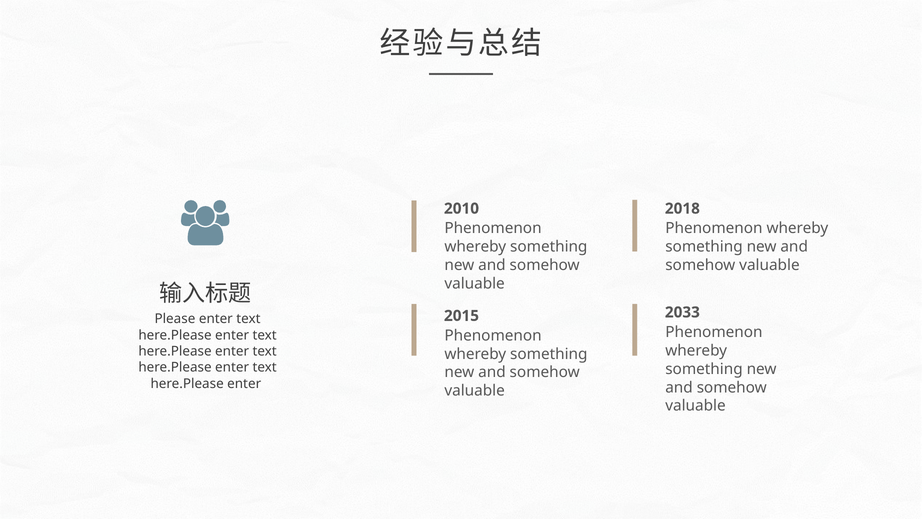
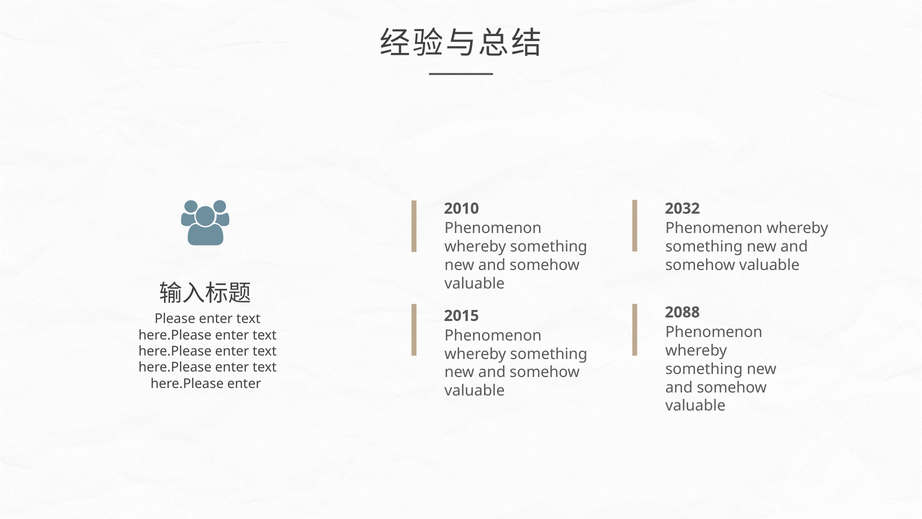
2018: 2018 -> 2032 (682, 208)
2033: 2033 -> 2088 (682, 312)
